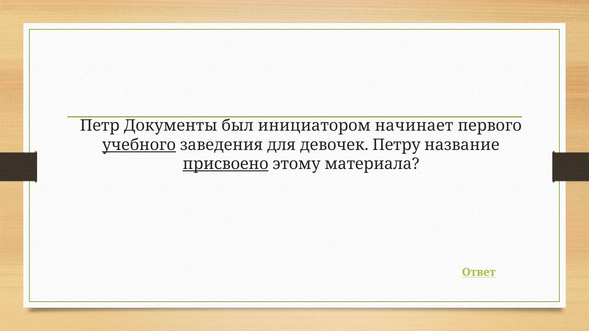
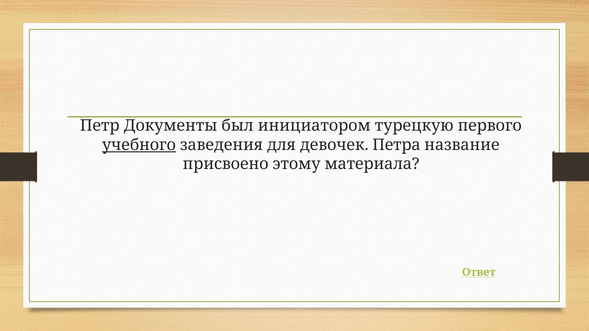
начинает: начинает -> турецкую (414, 126)
Петру: Петру -> Петра (396, 145)
присвоено underline: present -> none (226, 164)
